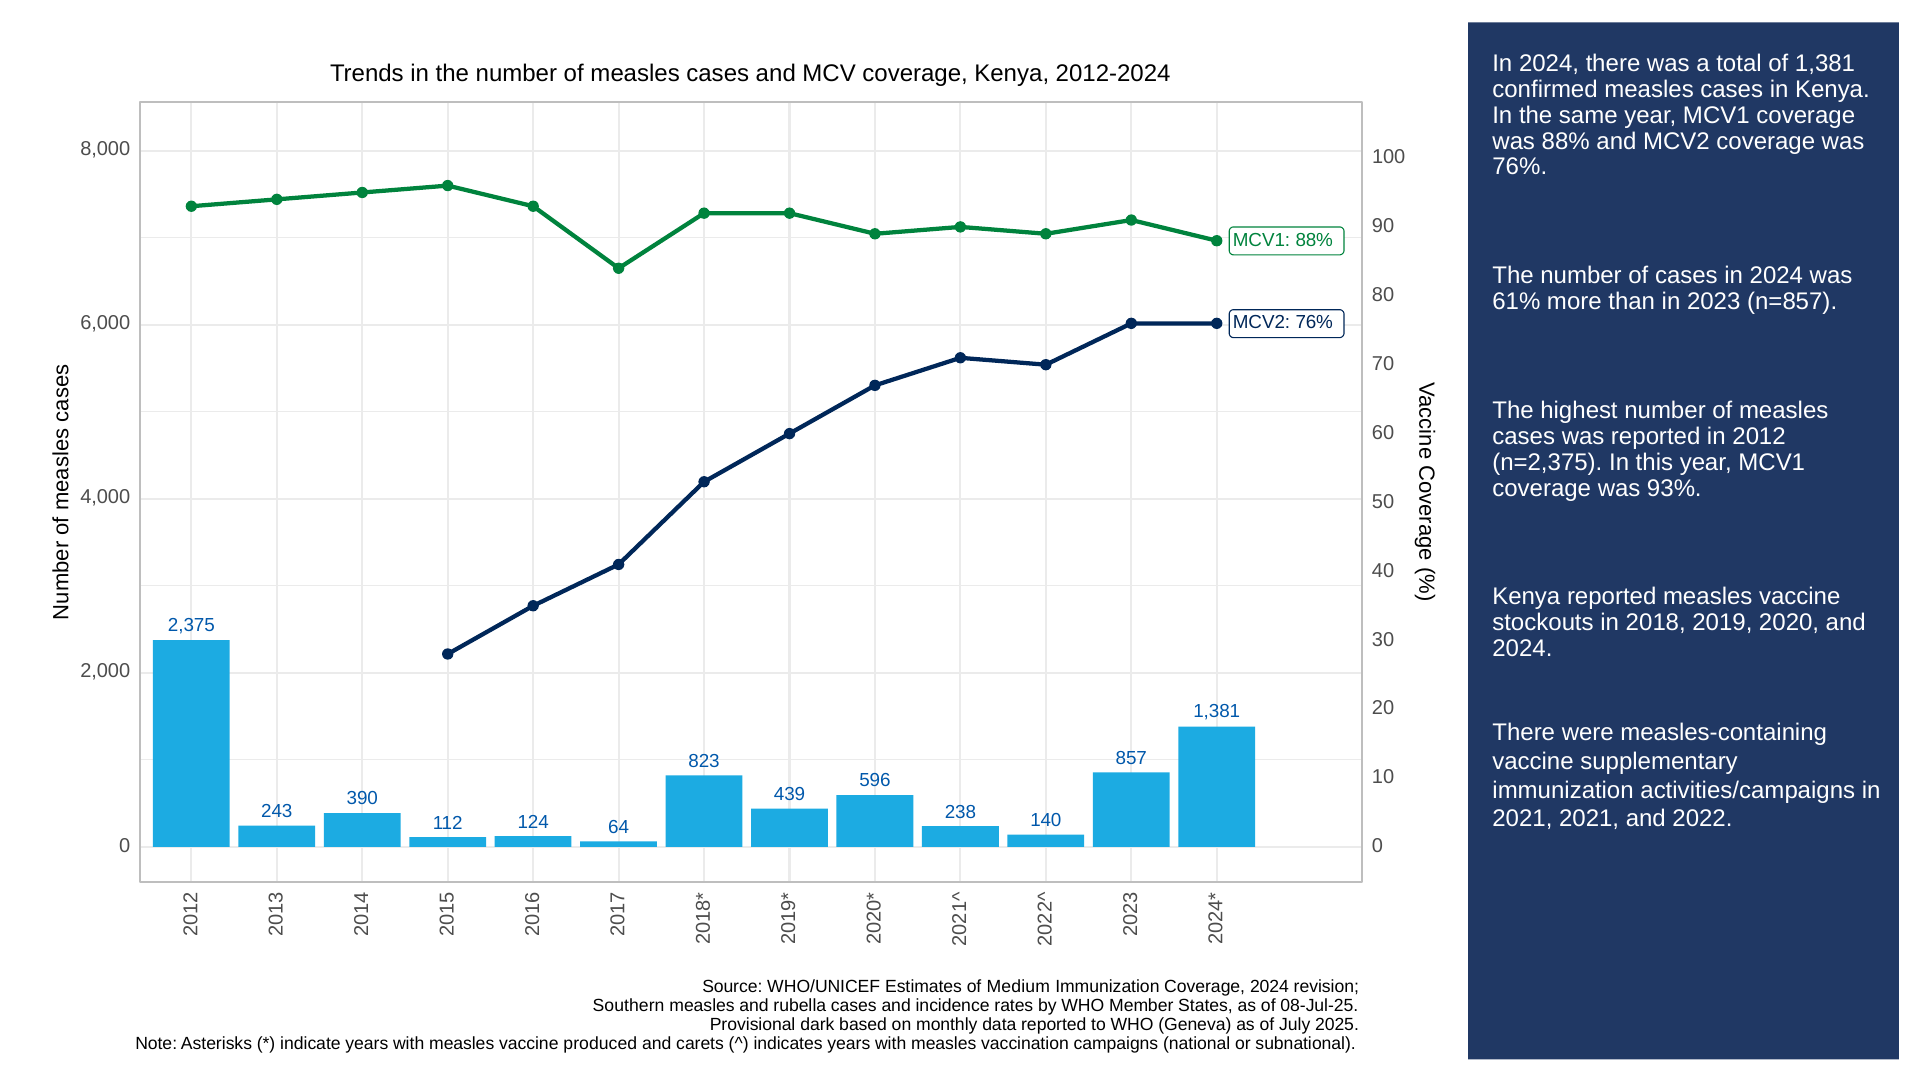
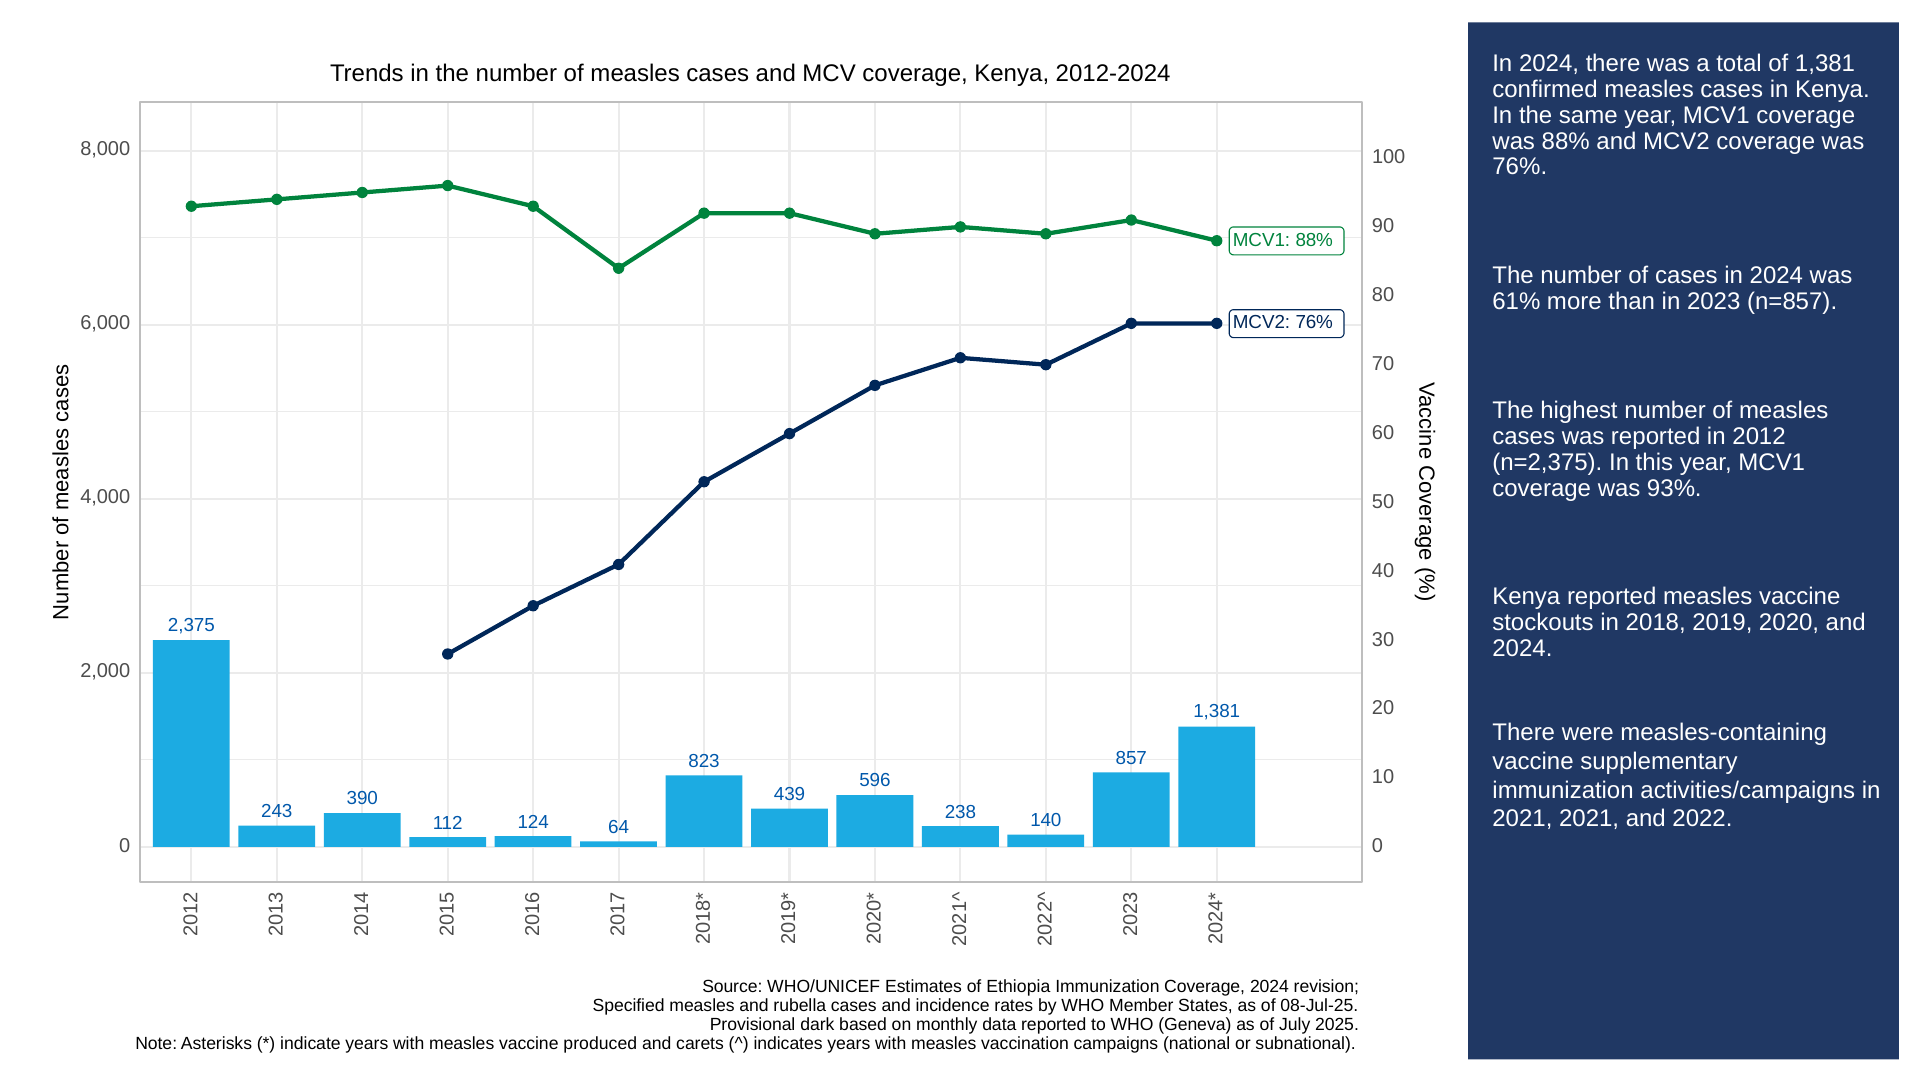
Medium: Medium -> Ethiopia (1018, 987)
Southern: Southern -> Specified (629, 1006)
